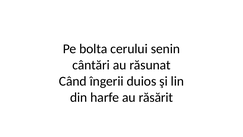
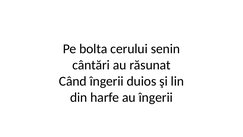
au răsărit: răsărit -> îngerii (156, 97)
